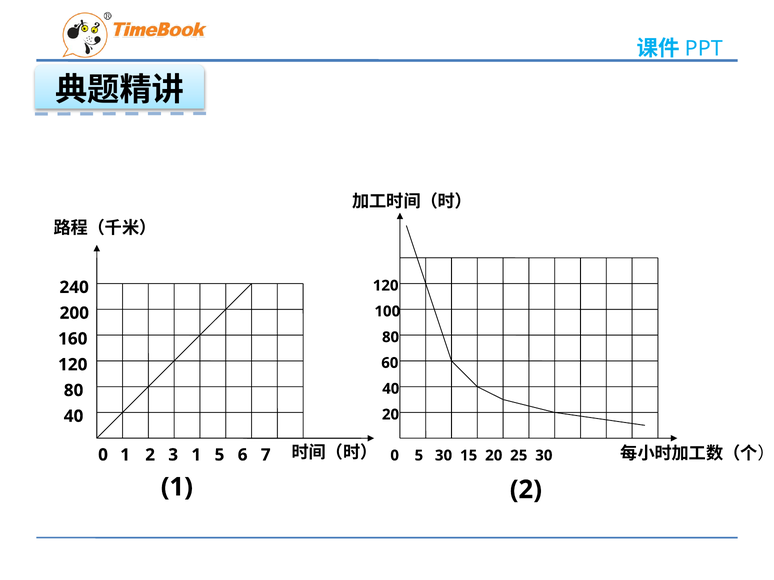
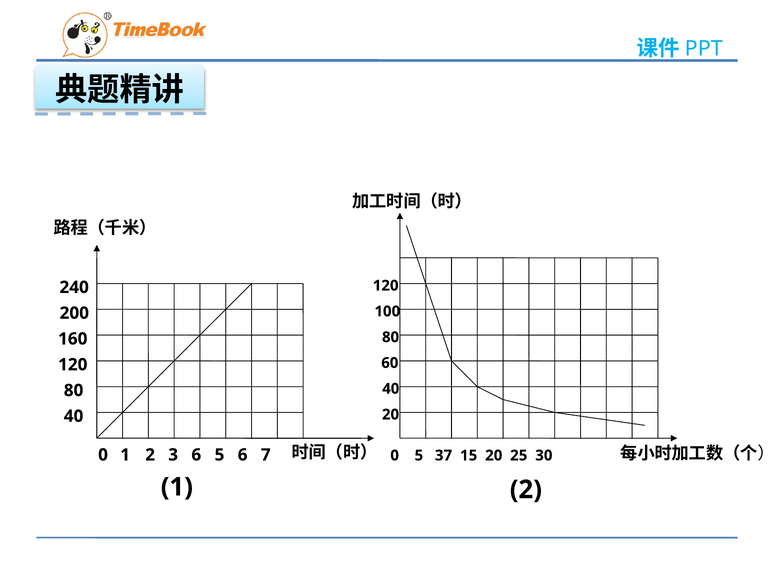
3 1: 1 -> 6 (196, 455)
5 30: 30 -> 37 (444, 456)
